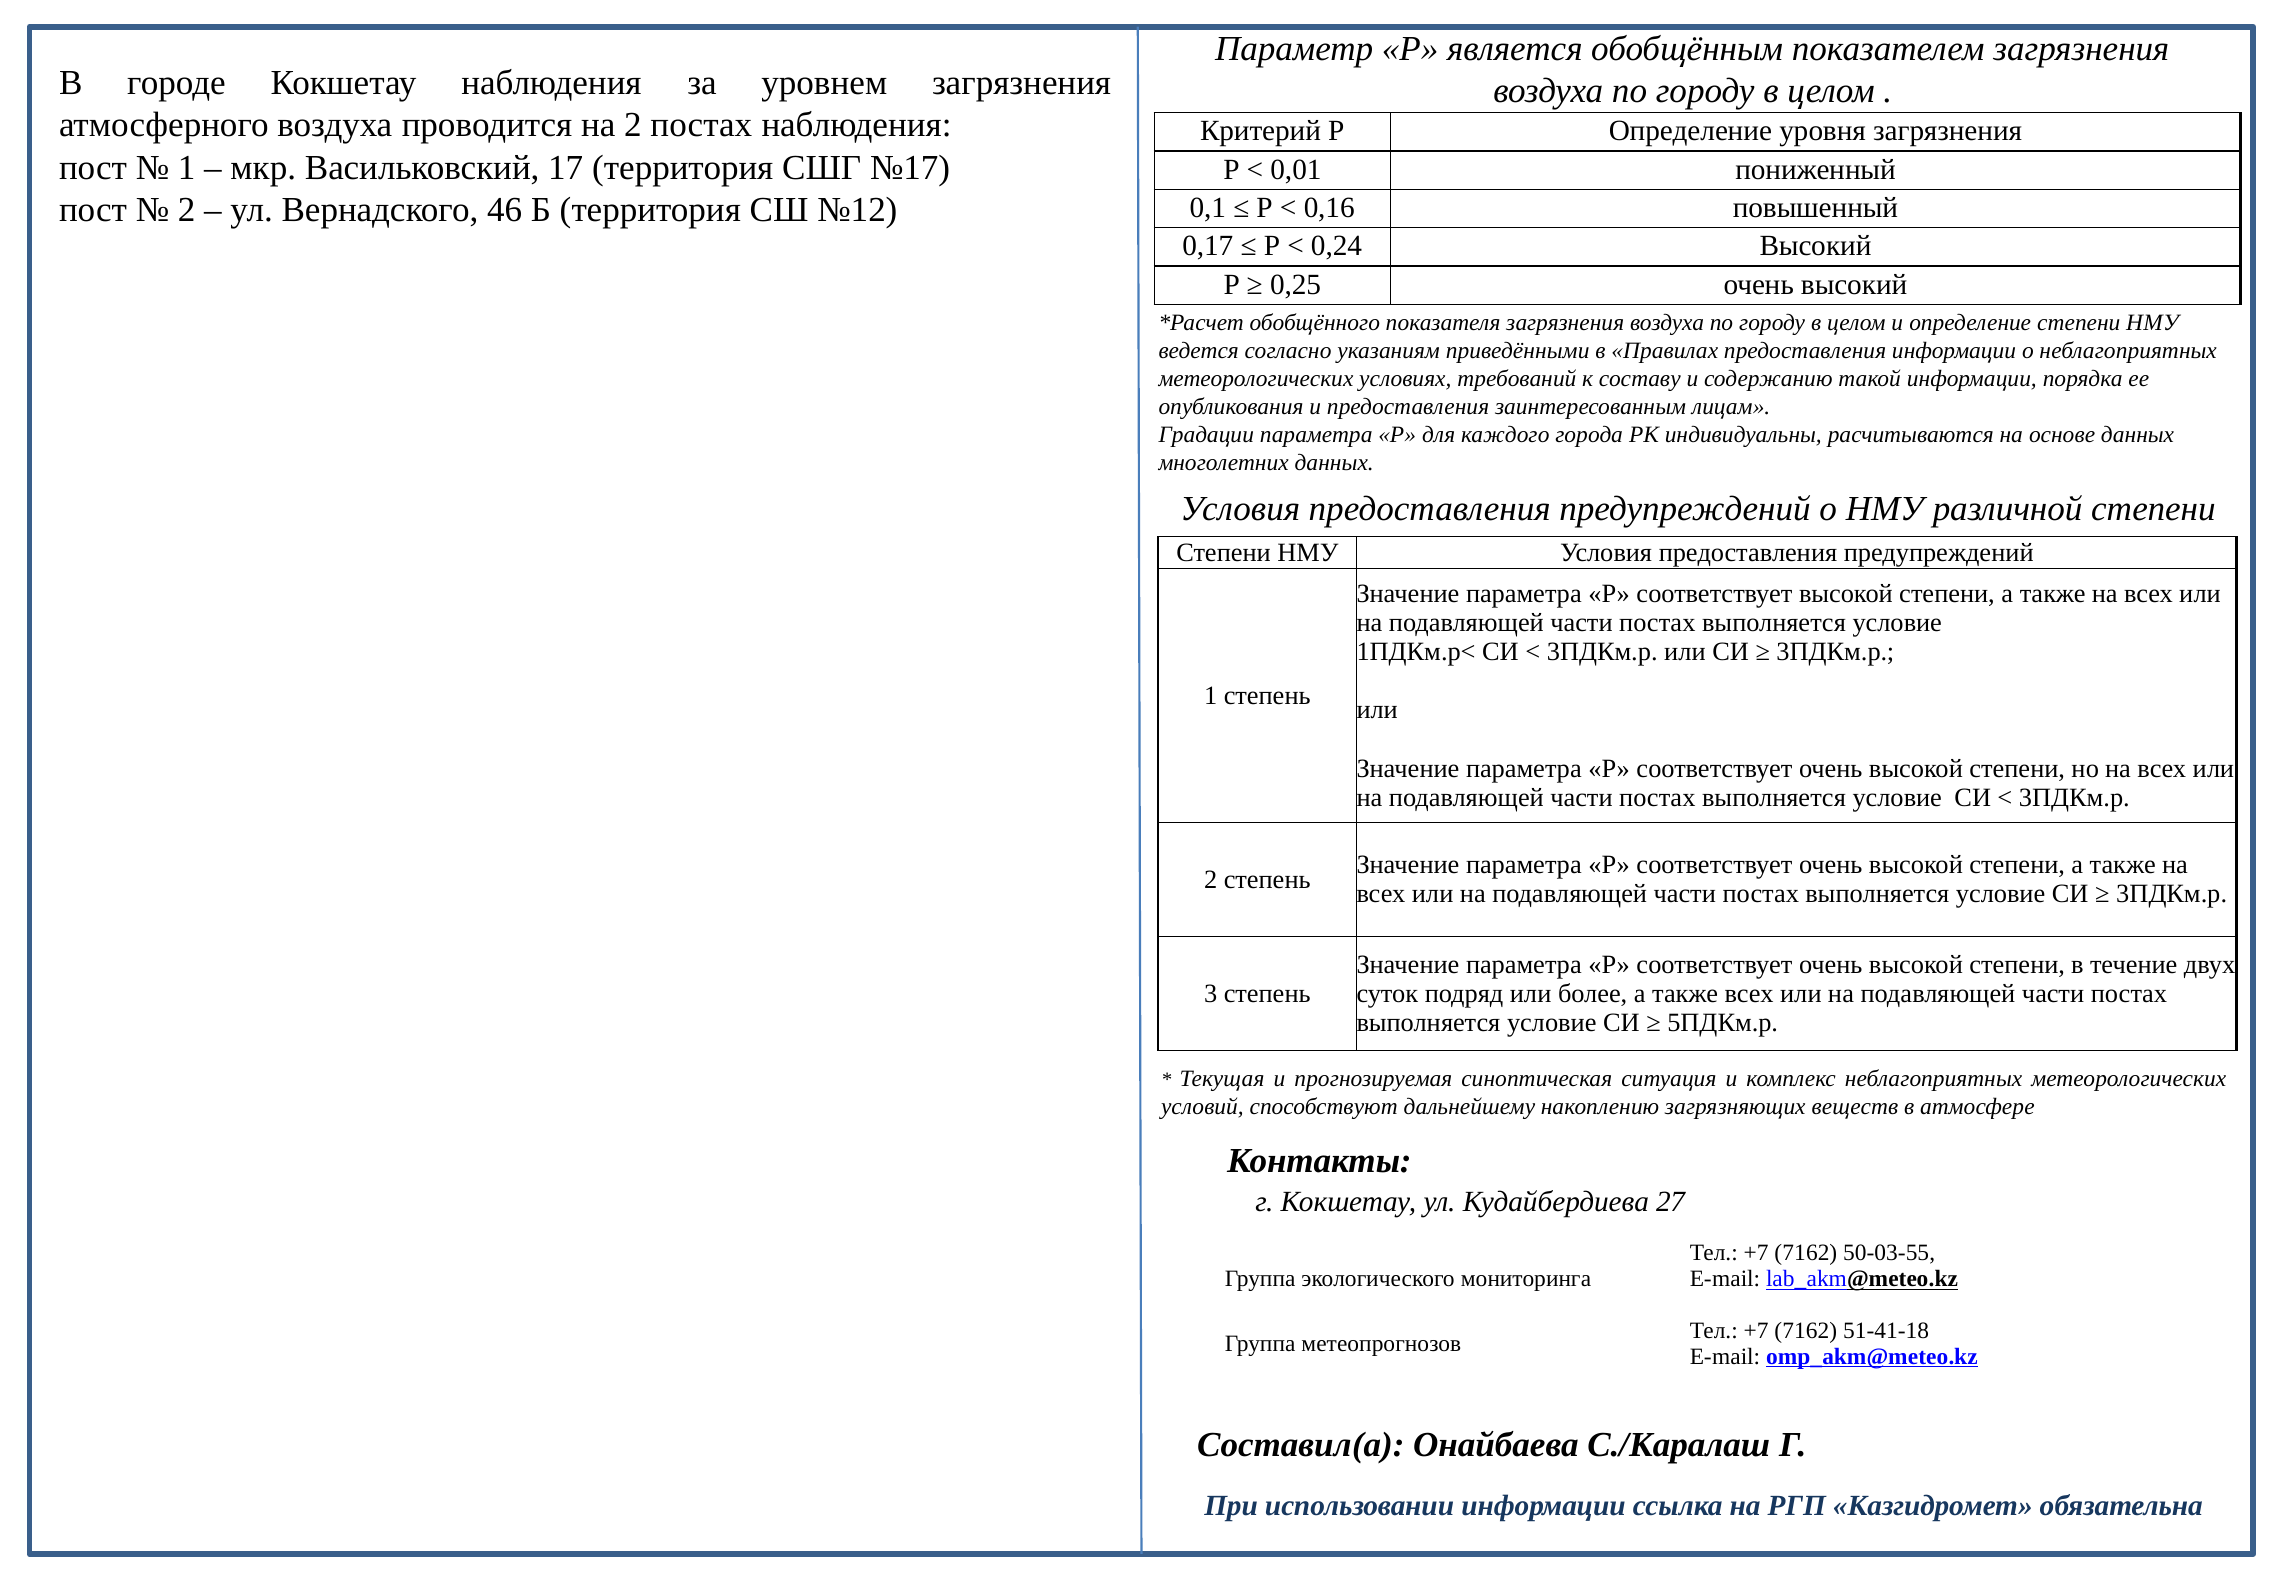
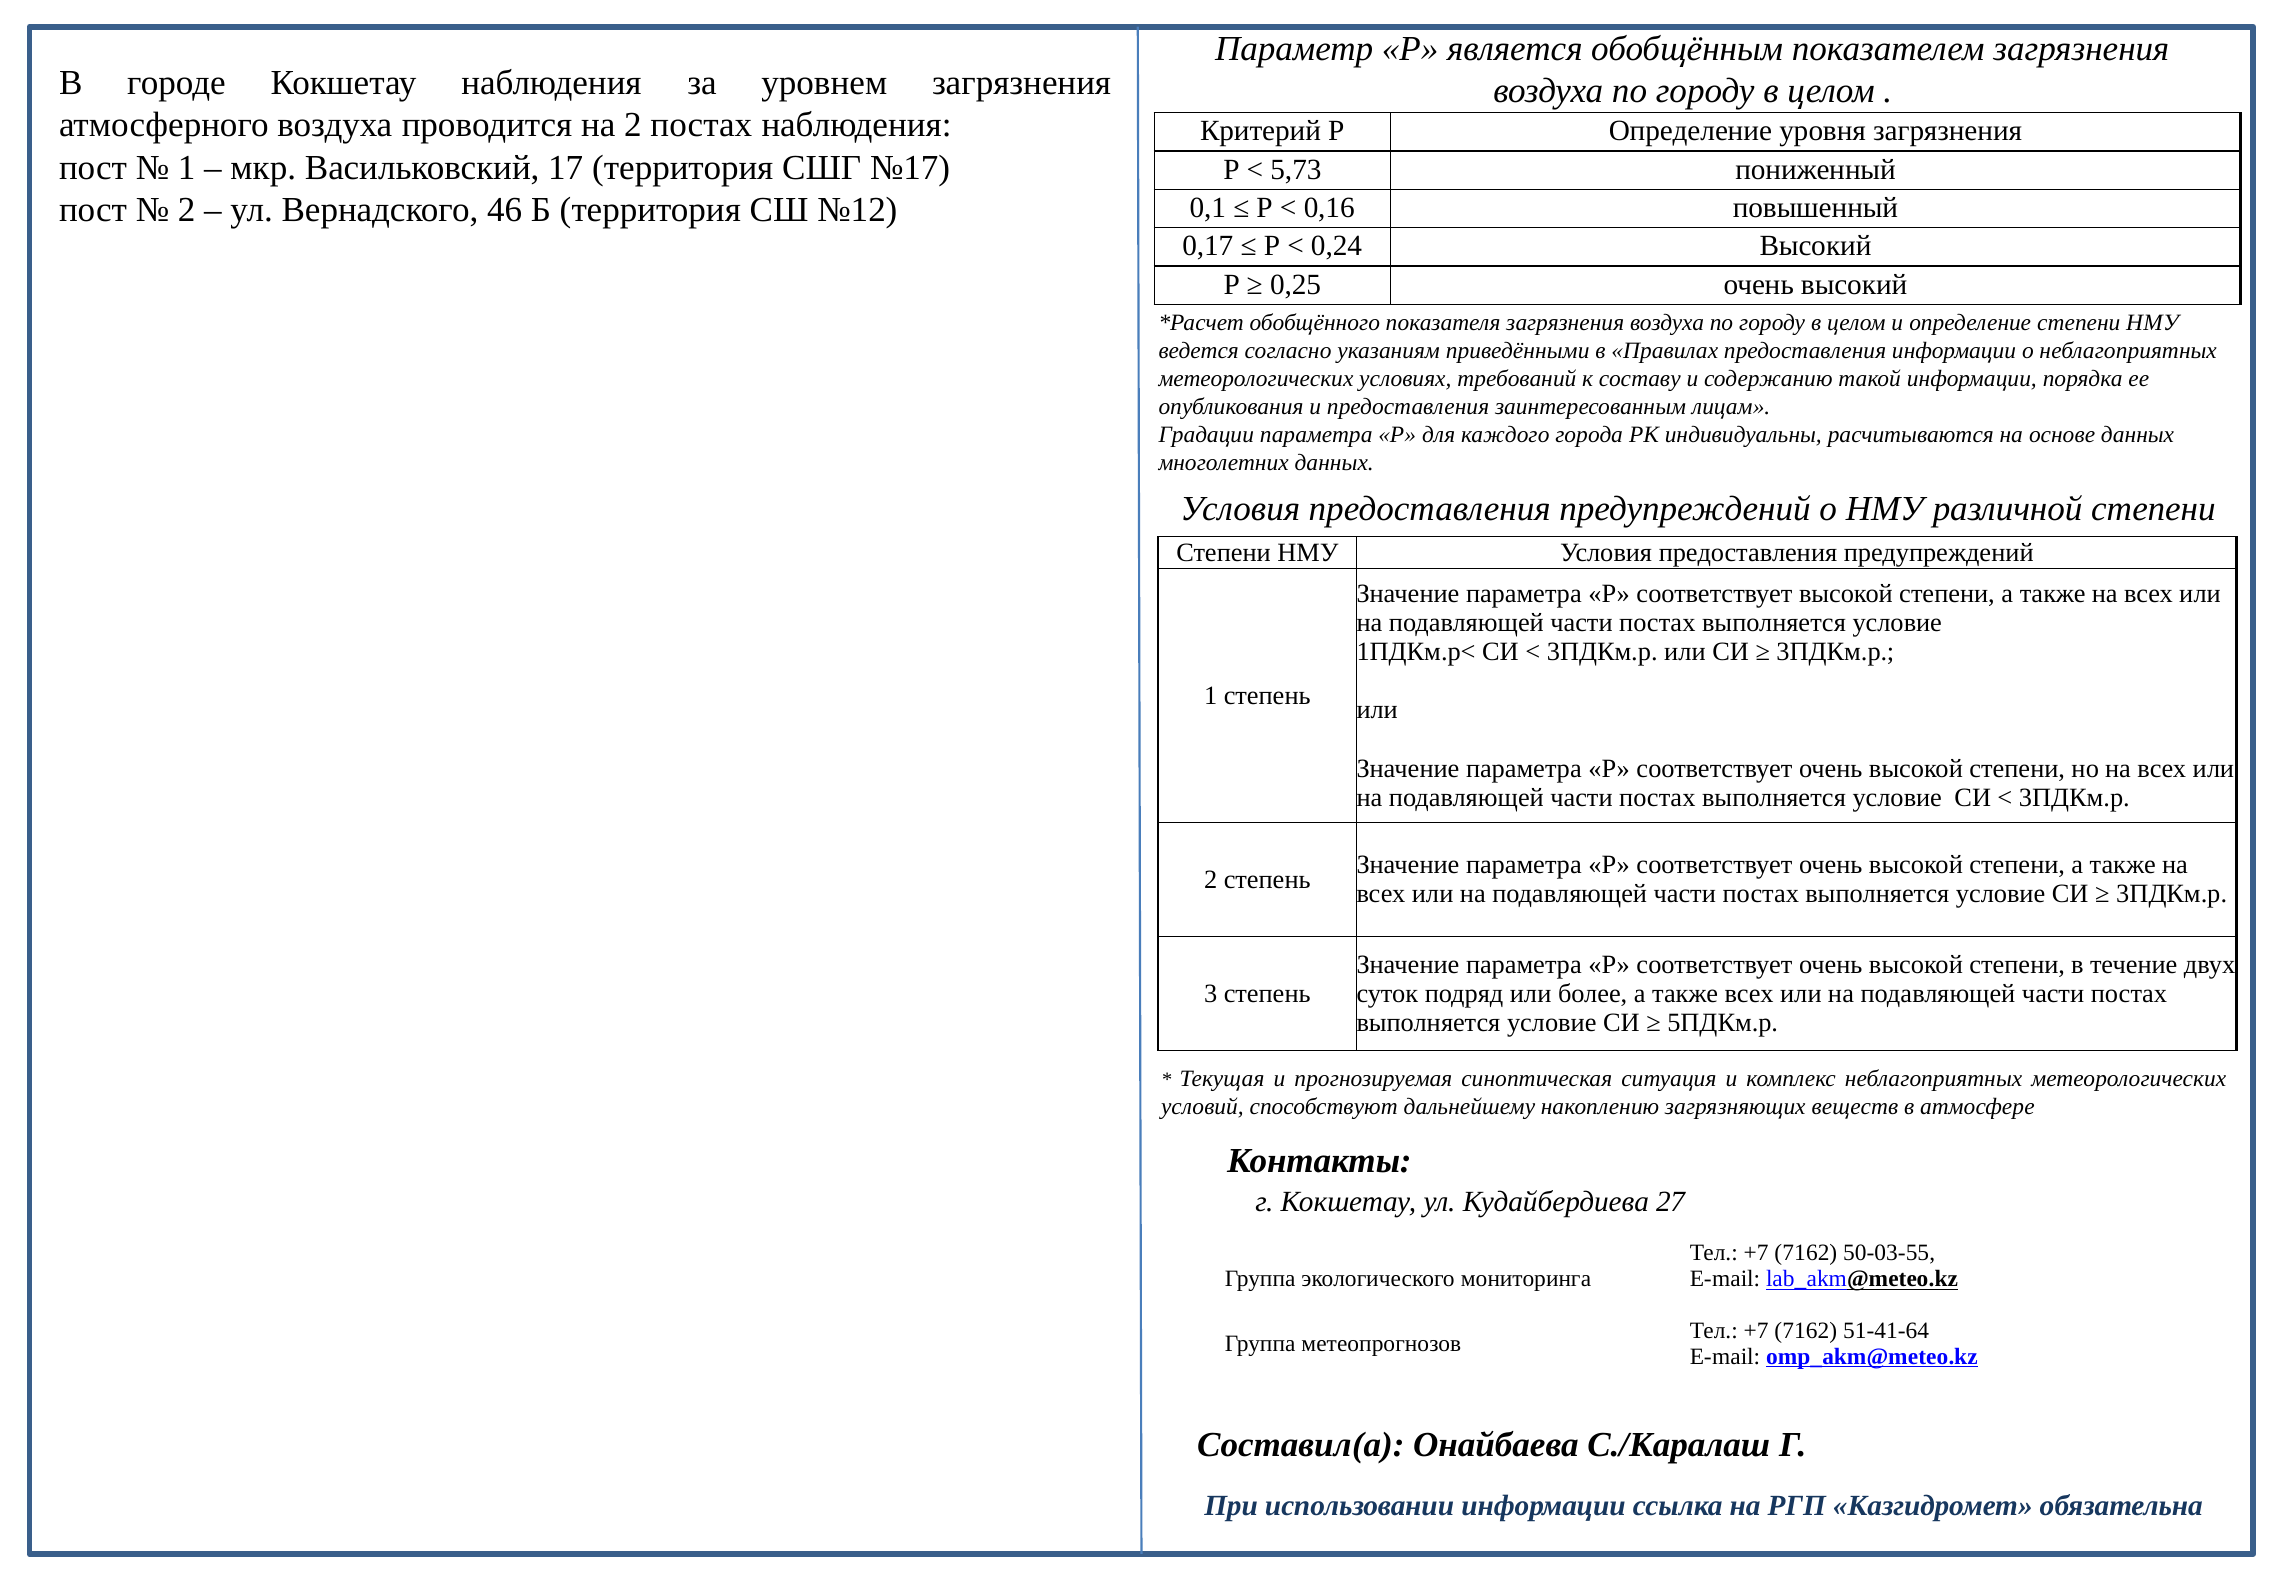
0,01: 0,01 -> 5,73 (1296, 170)
51-41-18: 51-41-18 -> 51-41-64 (1886, 1330)
